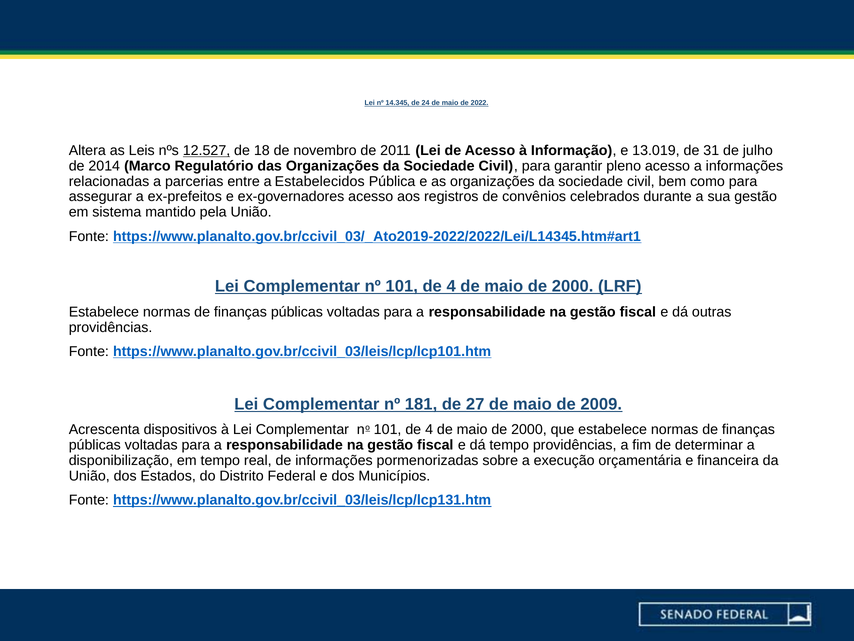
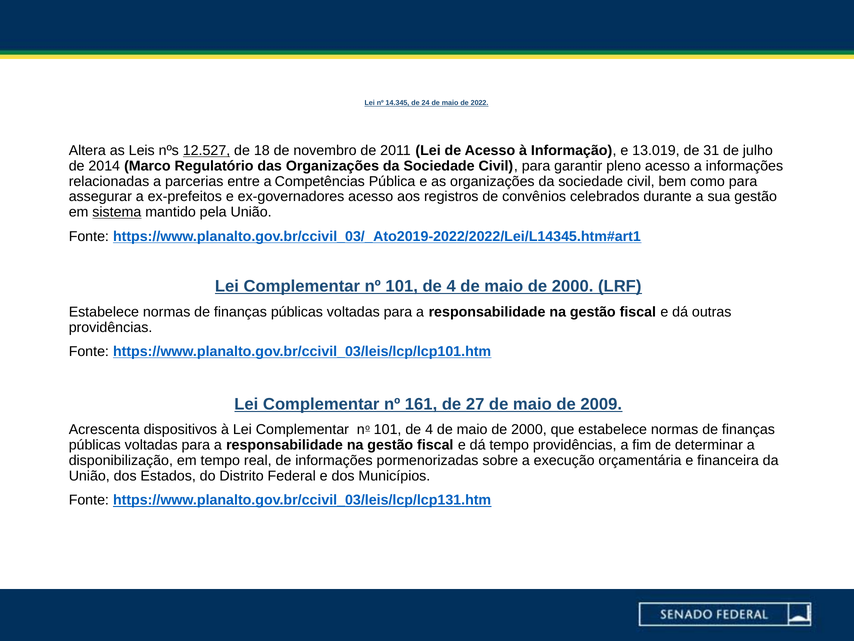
Estabelecidos: Estabelecidos -> Competências (320, 181)
sistema underline: none -> present (117, 212)
181: 181 -> 161 (421, 404)
